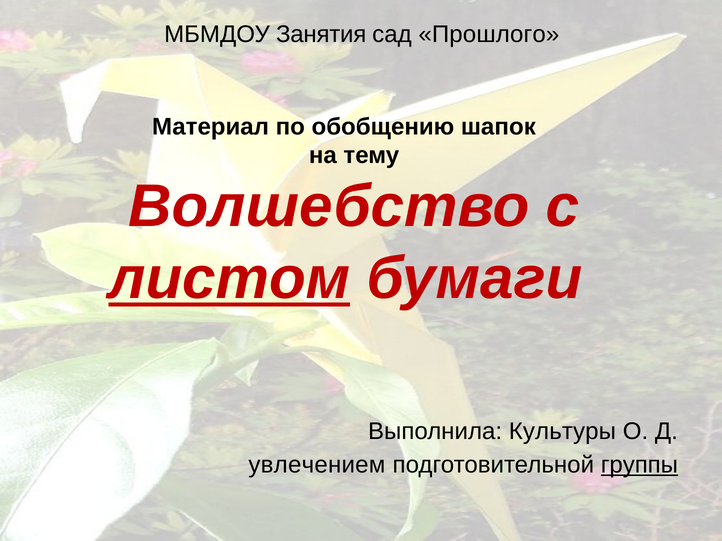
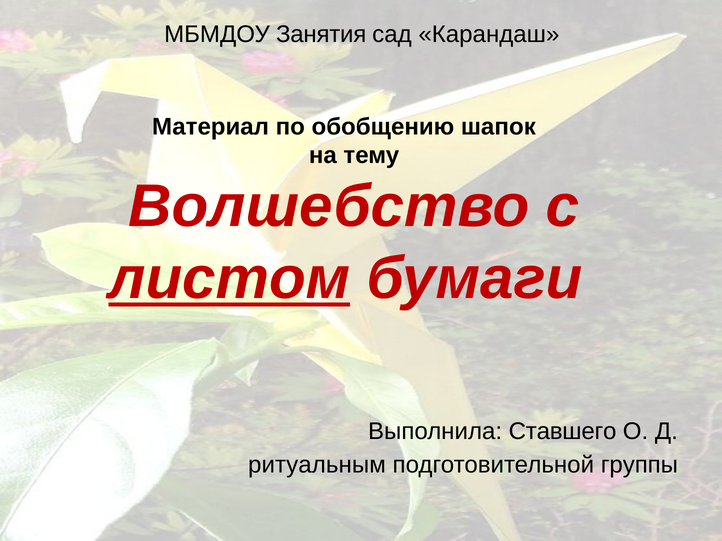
Прошлого: Прошлого -> Карандаш (489, 35)
Культуры: Культуры -> Ставшего (563, 432)
увлечением: увлечением -> ритуальным (317, 465)
группы underline: present -> none (639, 465)
